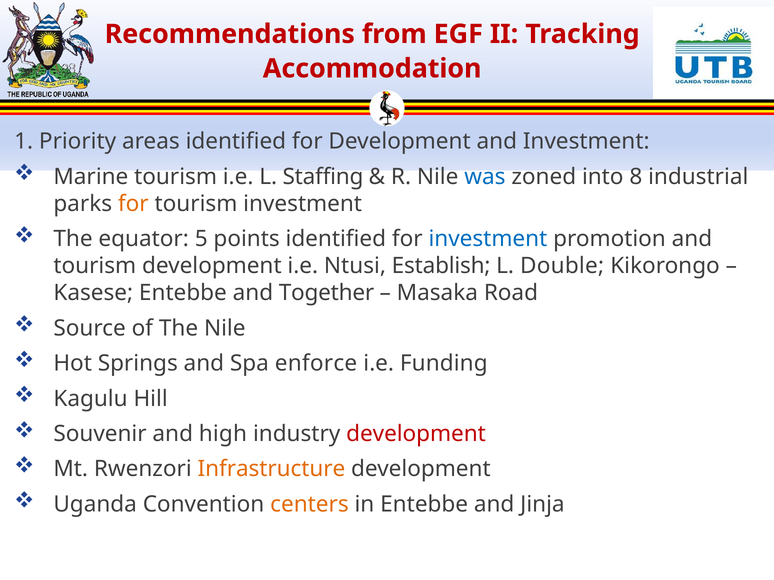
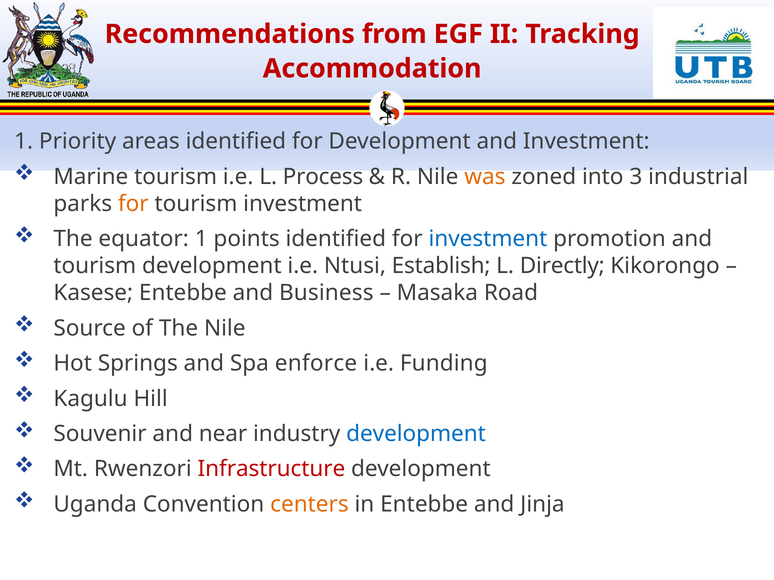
Staffing: Staffing -> Process (323, 177)
was colour: blue -> orange (485, 177)
8: 8 -> 3 (636, 177)
equator 5: 5 -> 1 (201, 239)
Double: Double -> Directly (562, 266)
Together: Together -> Business (326, 293)
high: high -> near (223, 434)
development colour: red -> blue (416, 434)
Infrastructure colour: orange -> red (271, 469)
